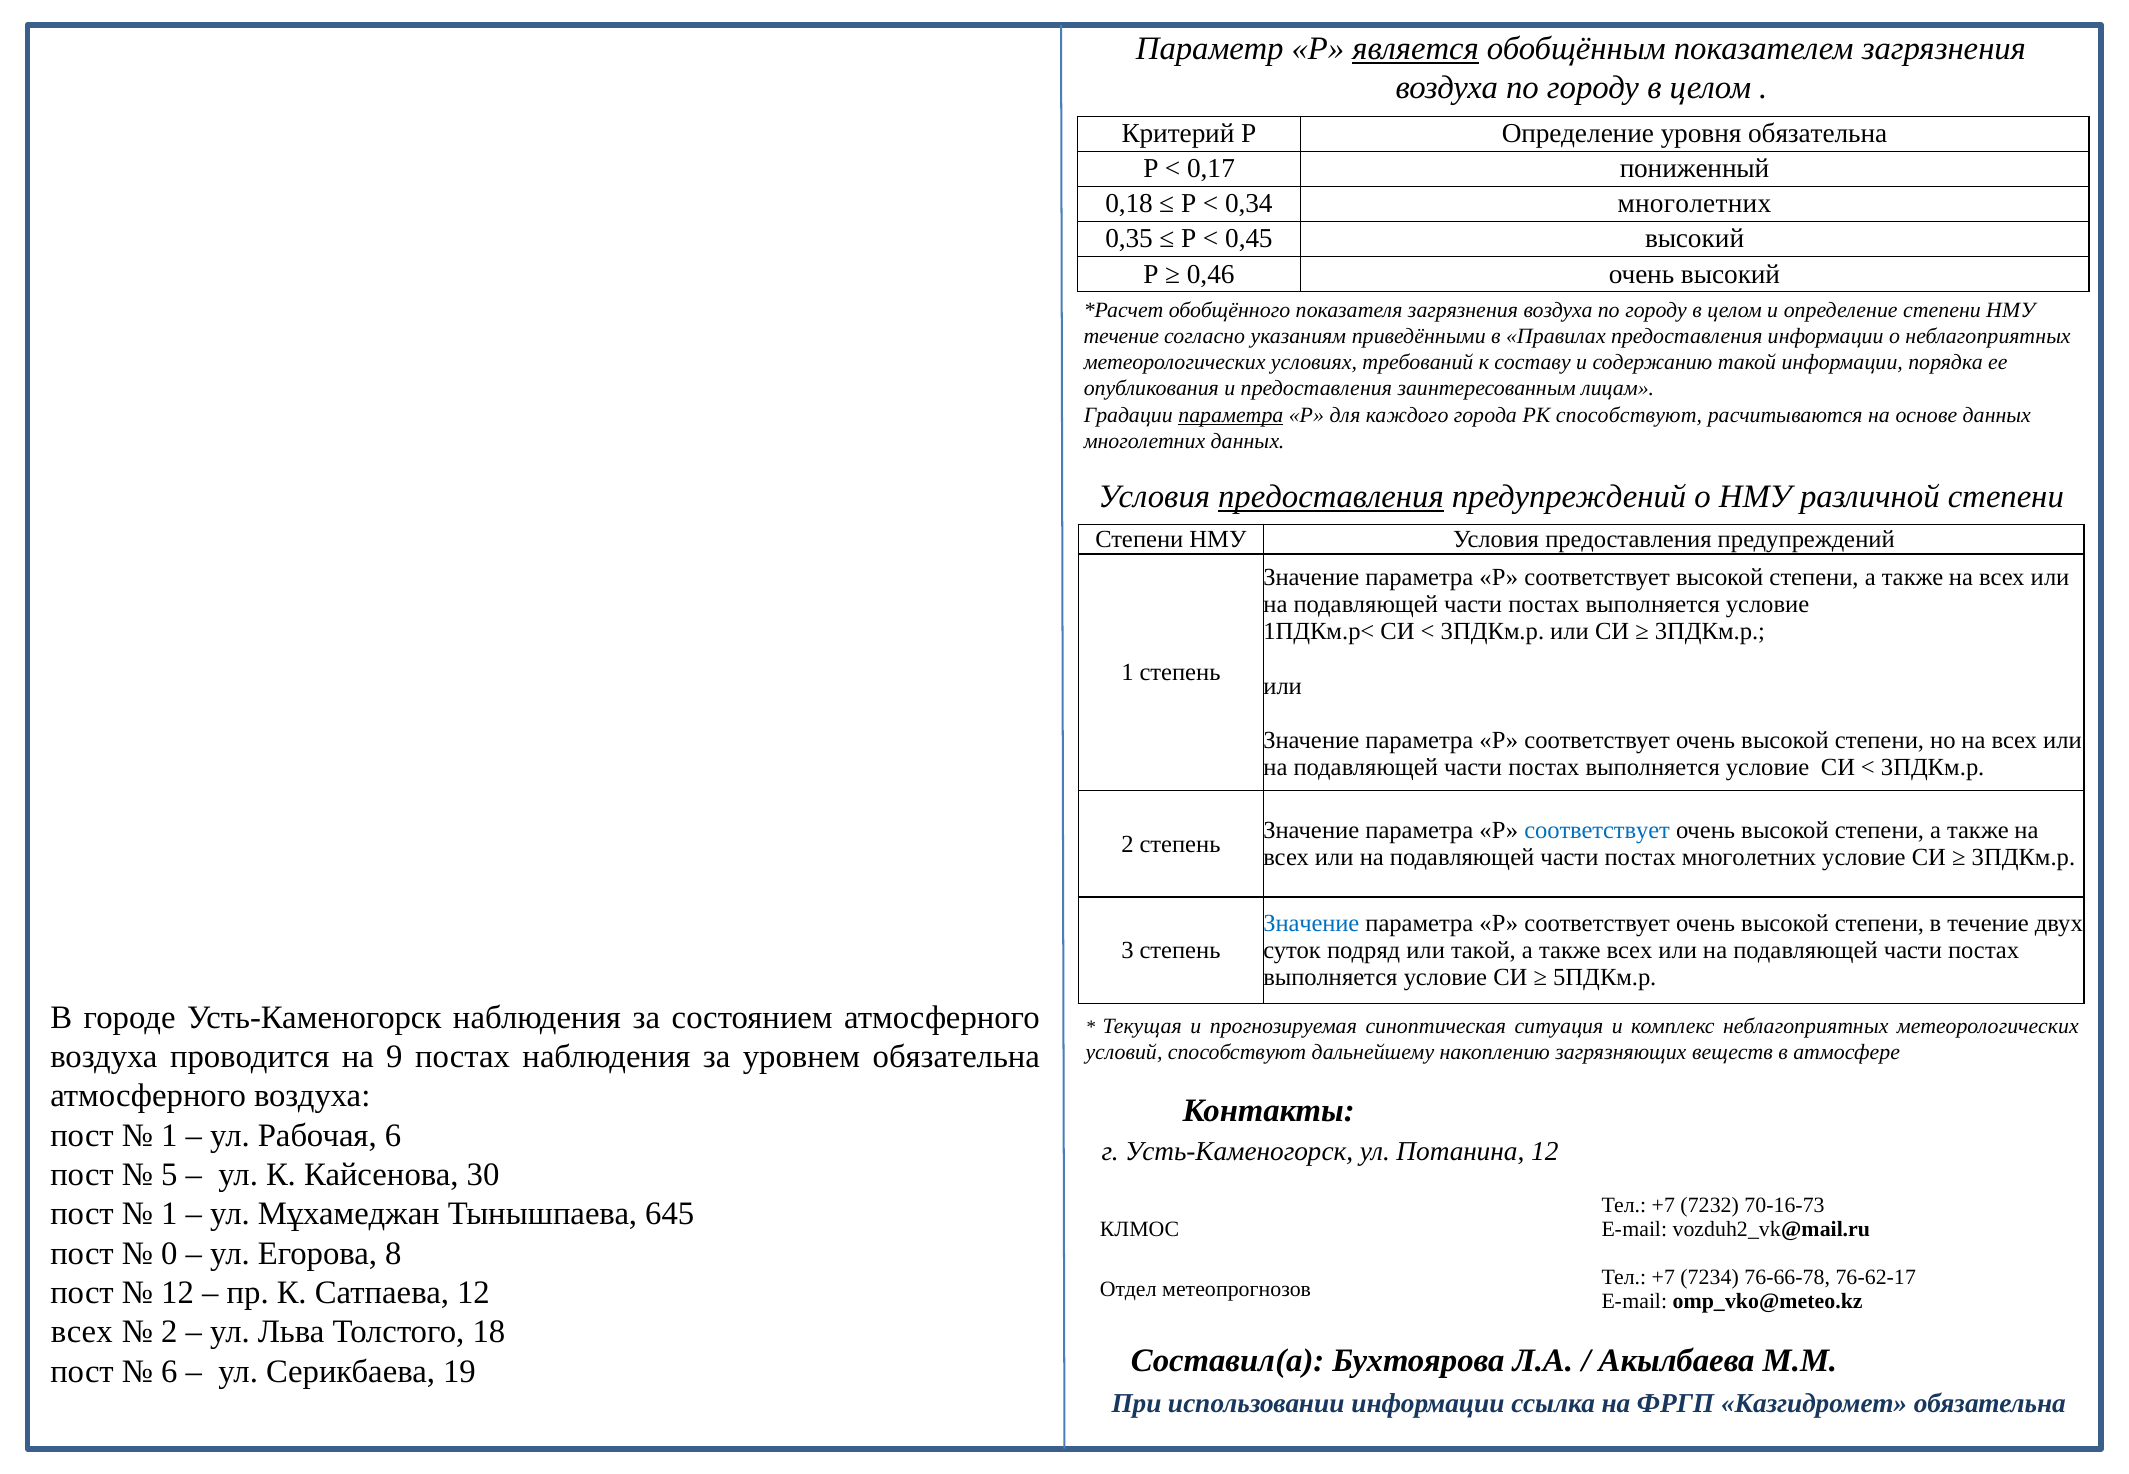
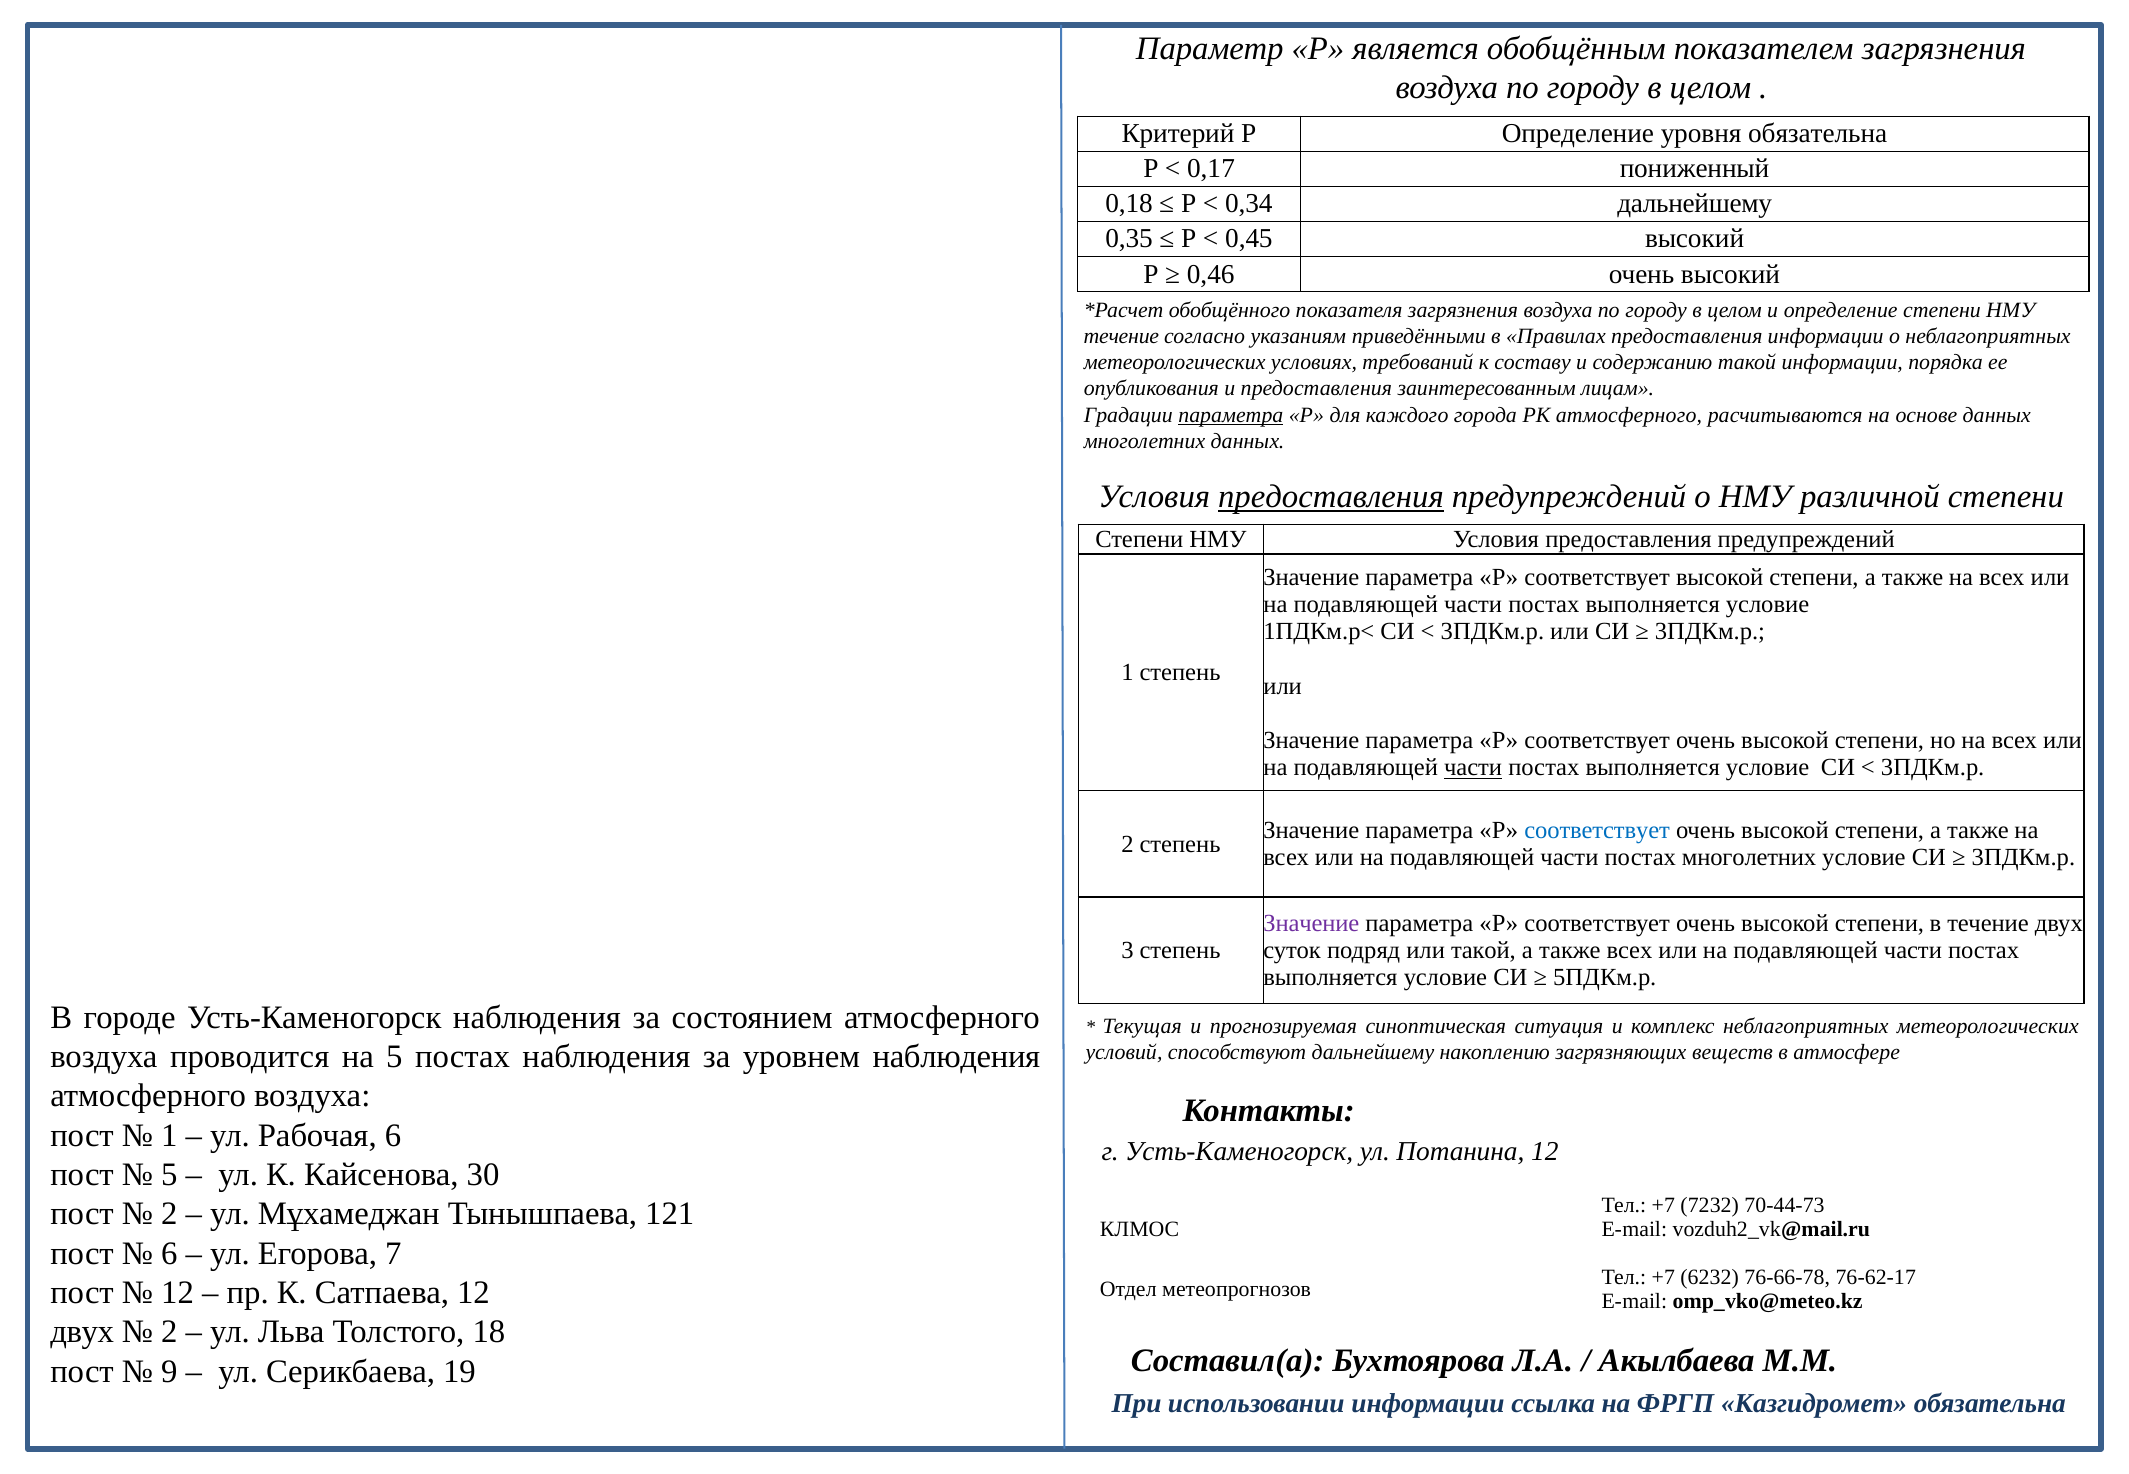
является underline: present -> none (1416, 49)
0,34 многолетних: многолетних -> дальнейшему (1695, 204)
РК способствуют: способствуют -> атмосферного (1629, 415)
части underline: none -> present (1473, 768)
Значение colour: blue -> purple (1311, 923)
на 9: 9 -> 5 (394, 1057)
уровнем обязательна: обязательна -> наблюдения (956, 1057)
70-16-73: 70-16-73 -> 70-44-73 (1785, 1205)
1: 1 -> 2 (169, 1214)
645: 645 -> 121 (670, 1214)
0: 0 -> 6 (169, 1253)
8: 8 -> 7 (393, 1253)
7234: 7234 -> 6232 (1710, 1277)
всех: всех -> двух (82, 1332)
6: 6 -> 9 (169, 1371)
